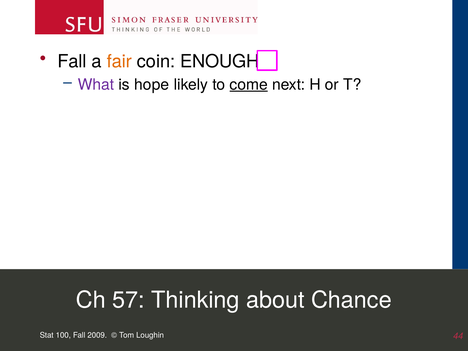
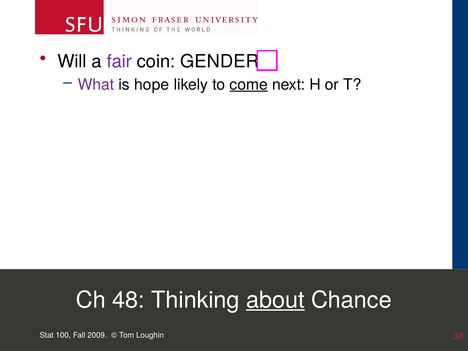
Fall: Fall -> Will (72, 61)
fair colour: orange -> purple (119, 61)
ENOUGH: ENOUGH -> GENDER (220, 61)
57: 57 -> 48 (129, 300)
about underline: none -> present (275, 300)
44: 44 -> 38 (458, 336)
